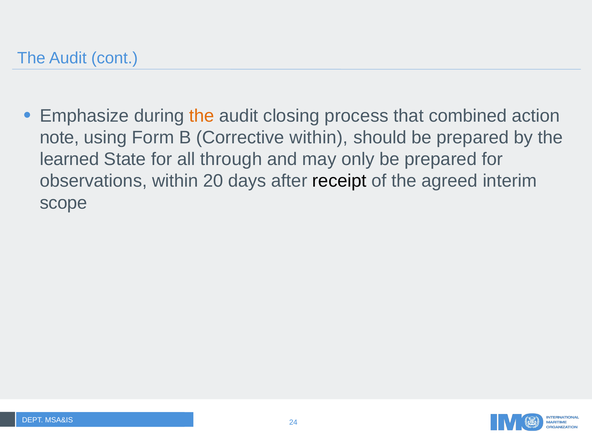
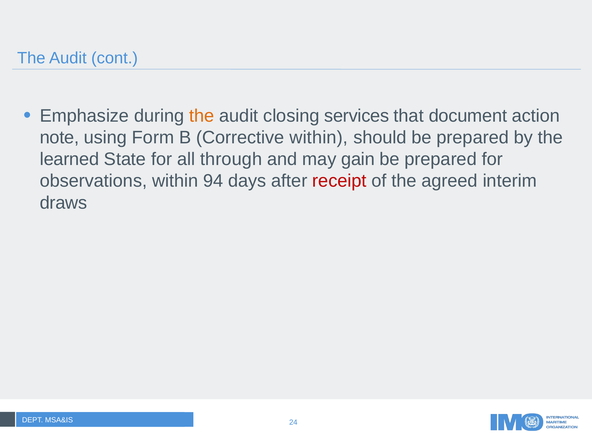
process: process -> services (357, 116)
combined: combined -> document (468, 116)
only: only -> gain (358, 159)
20: 20 -> 94 (213, 181)
receipt colour: black -> red (339, 181)
scope: scope -> draws (63, 203)
